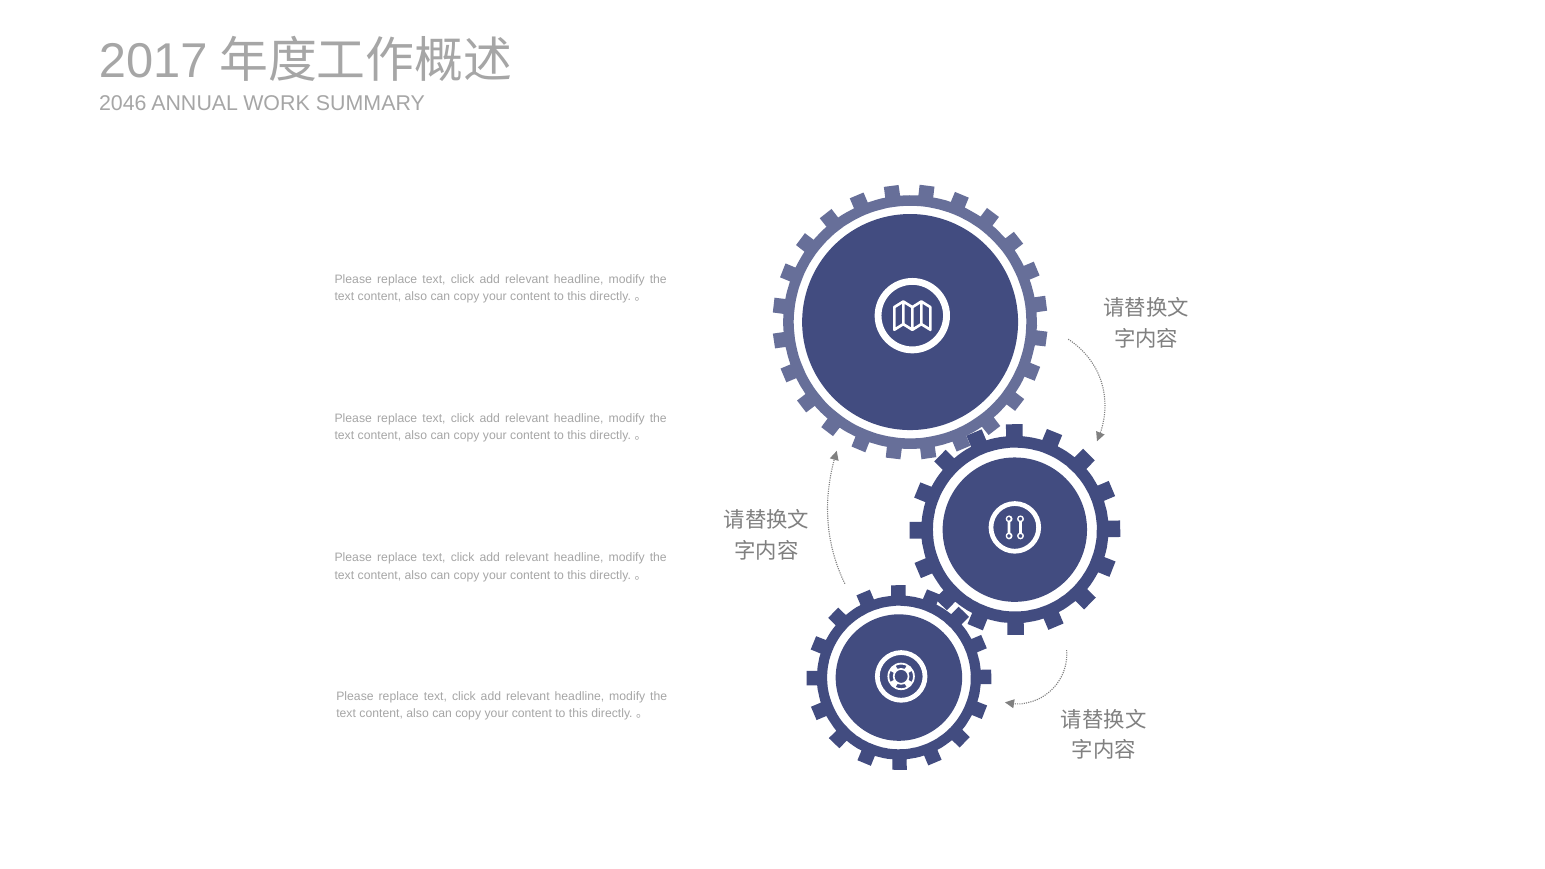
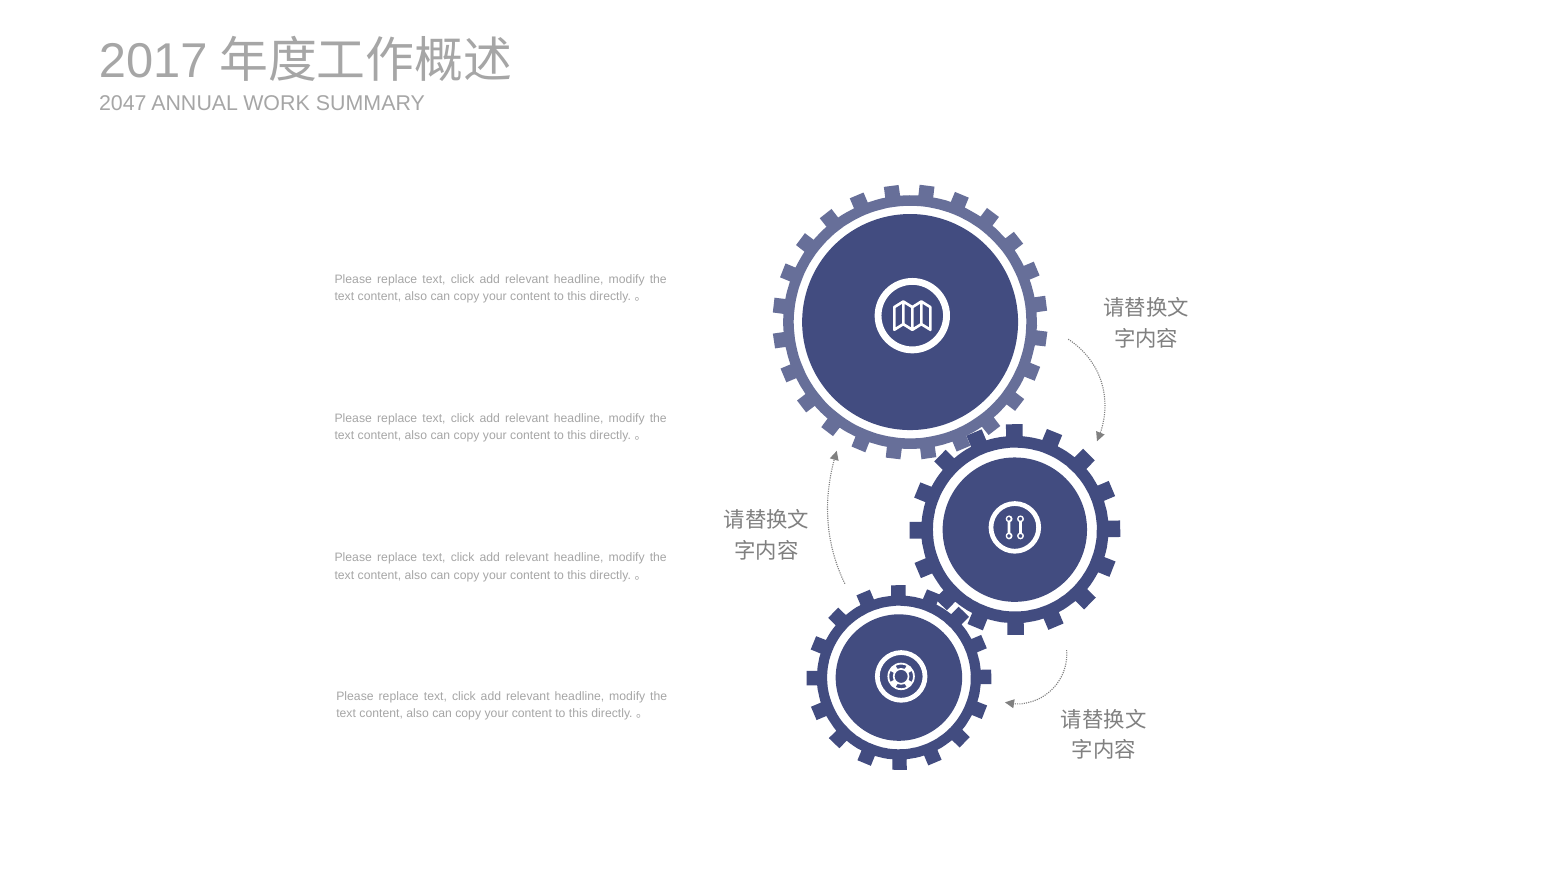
2046: 2046 -> 2047 (123, 104)
